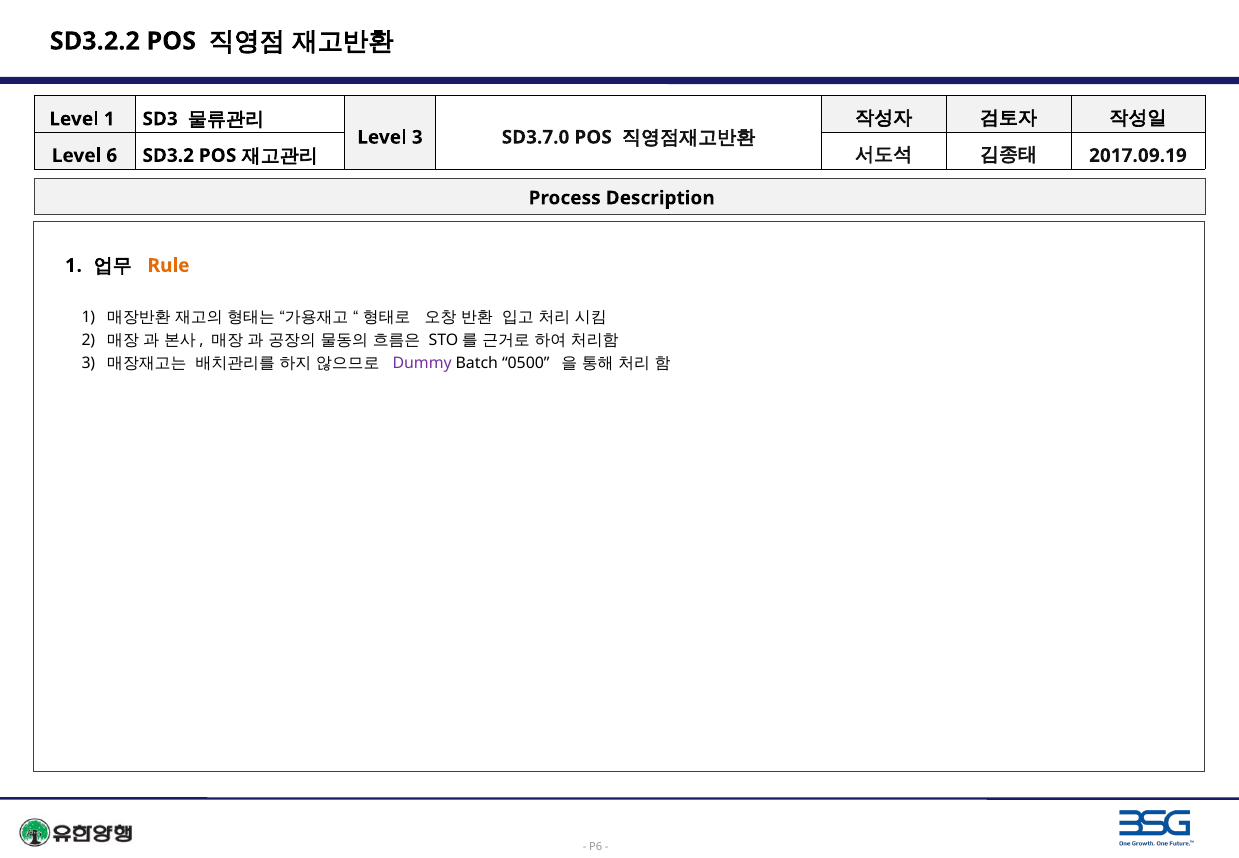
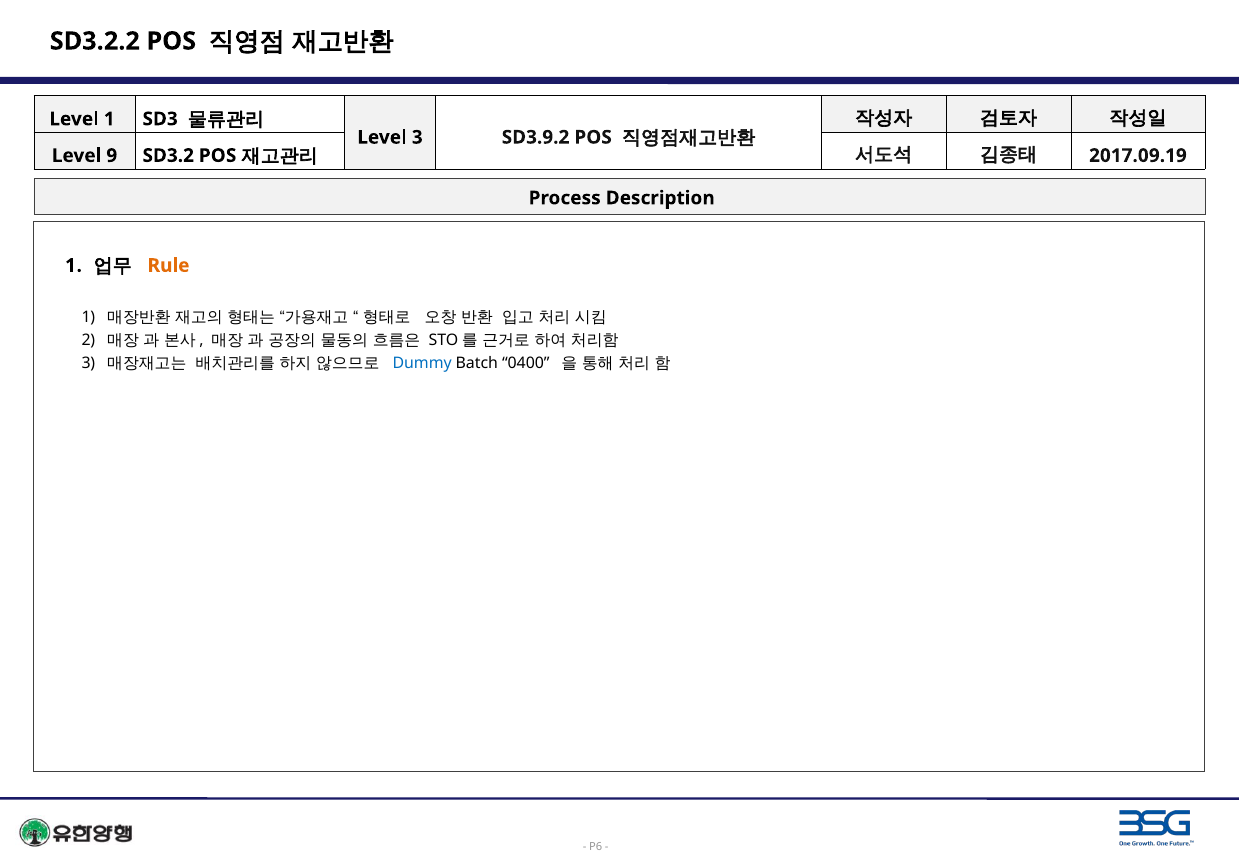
SD3.7.0: SD3.7.0 -> SD3.9.2 (536, 137)
6: 6 -> 9 (112, 156)
Dummy colour: purple -> blue (422, 363)
0500: 0500 -> 0400 (526, 363)
